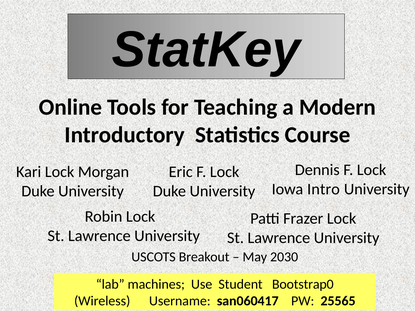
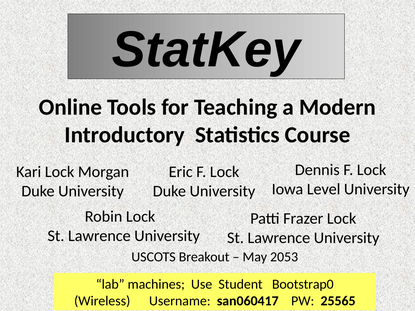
Intro: Intro -> Level (324, 189)
2030: 2030 -> 2053 (284, 257)
